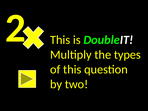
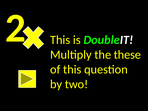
types: types -> these (127, 55)
